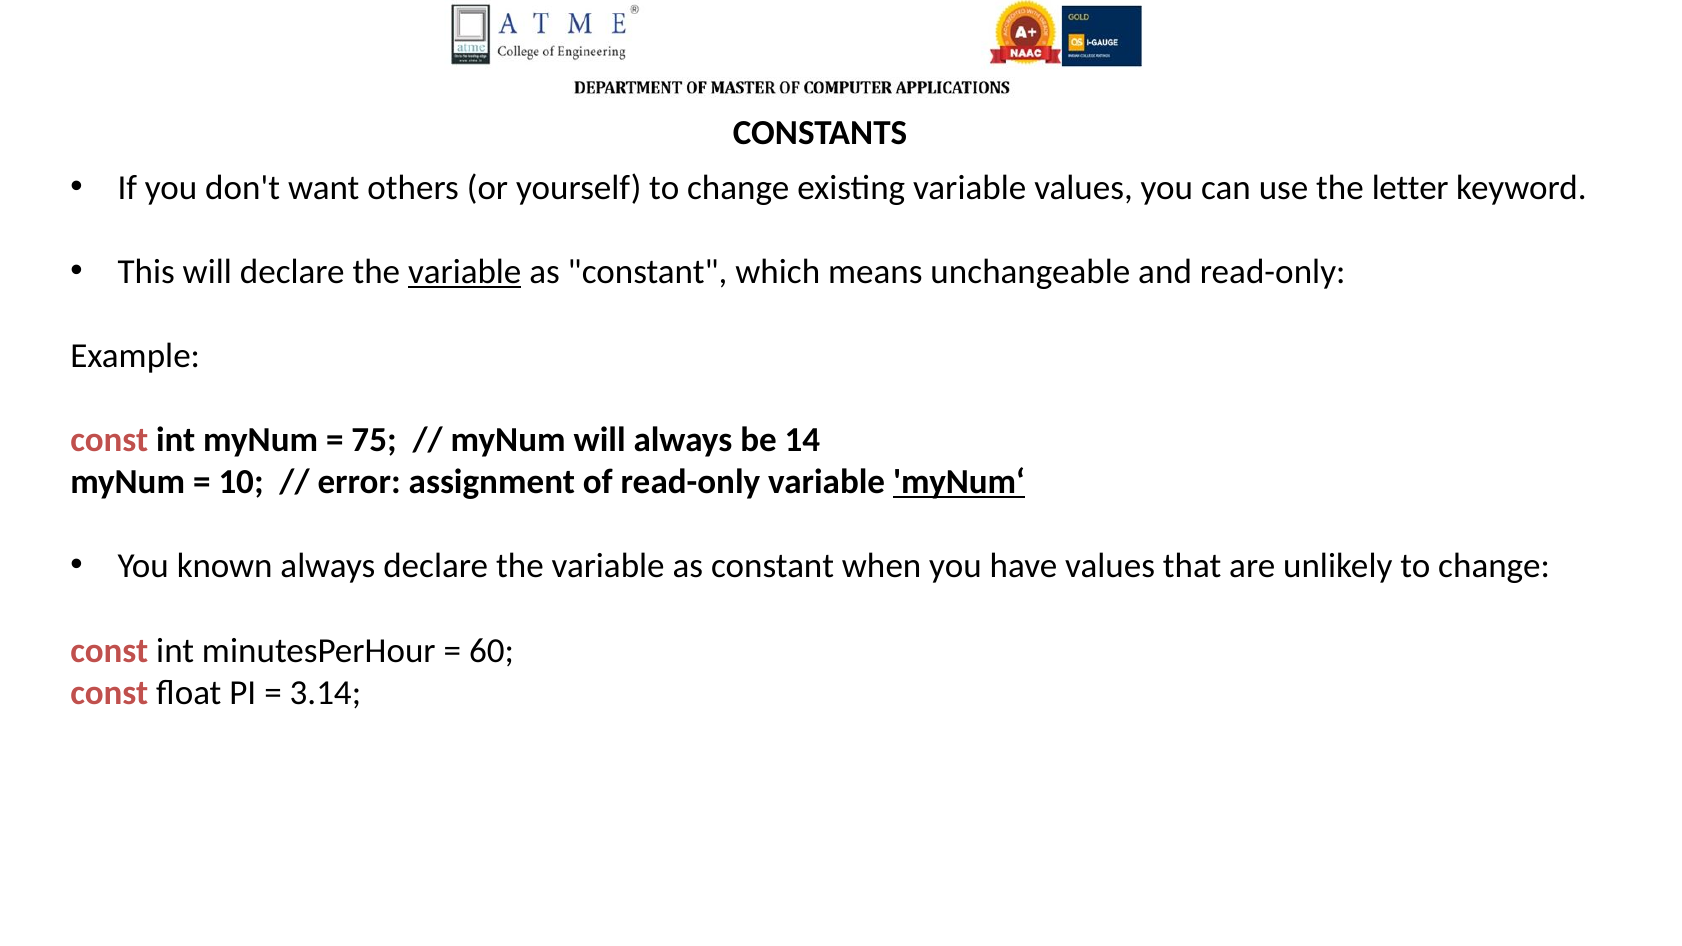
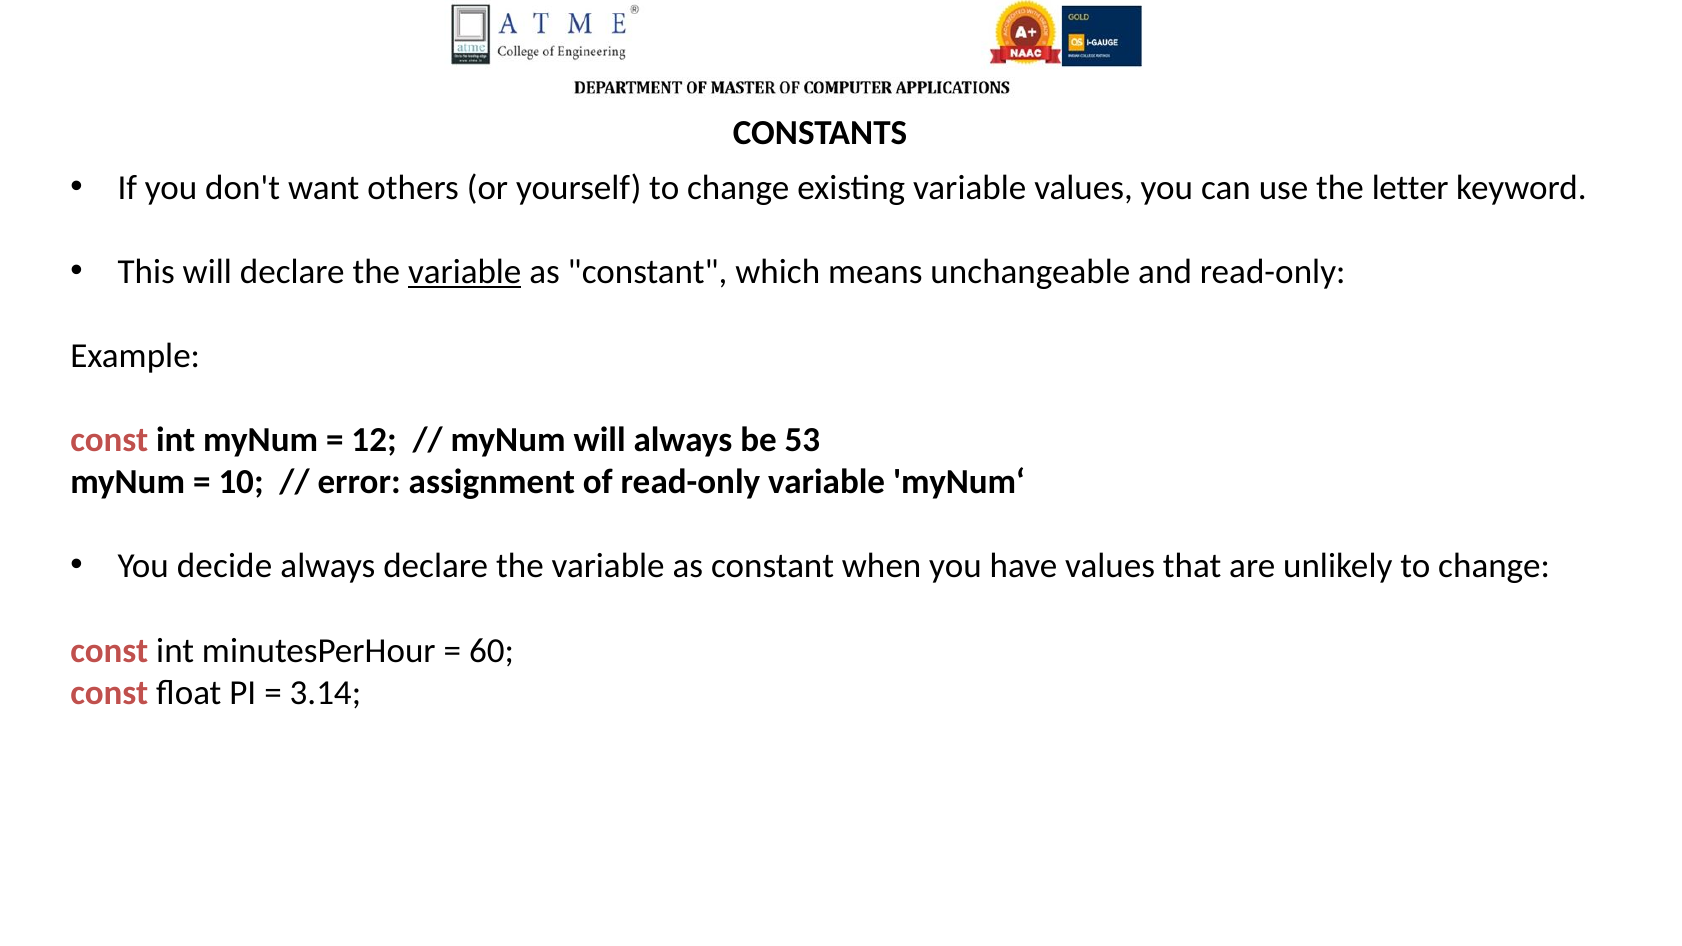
75: 75 -> 12 (374, 440)
14: 14 -> 53 (802, 440)
myNum‘ underline: present -> none (959, 482)
known: known -> decide (225, 566)
